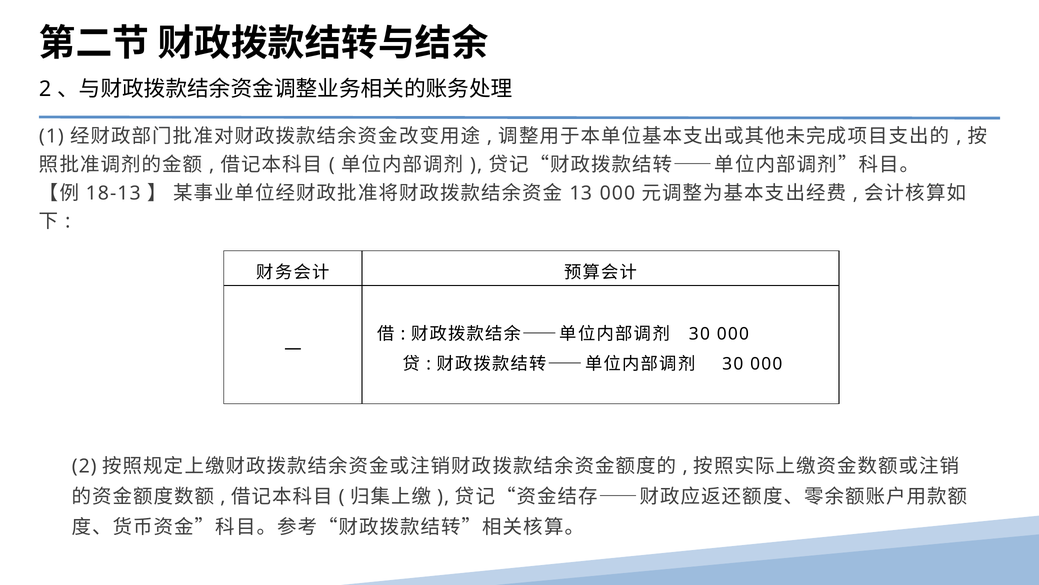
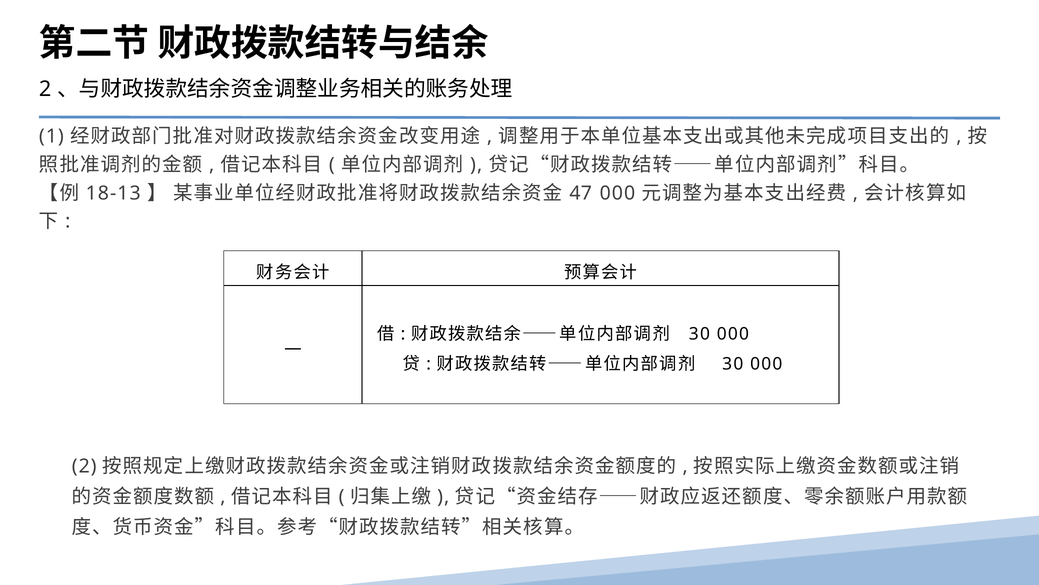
13: 13 -> 47 (581, 193)
